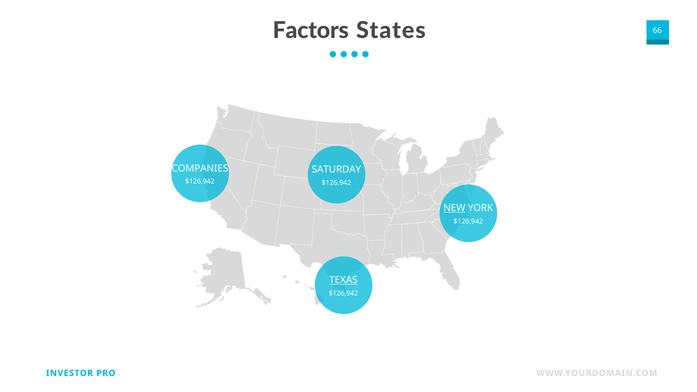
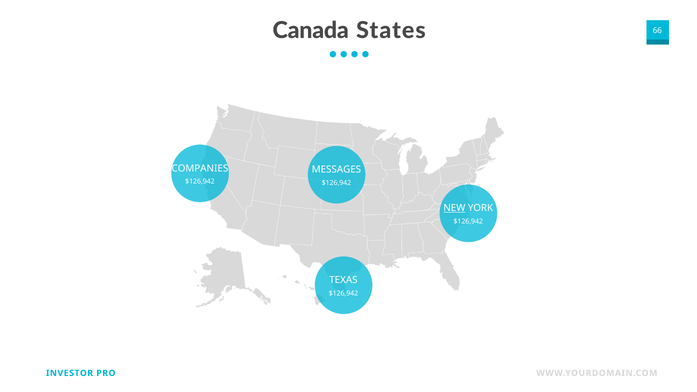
Factors: Factors -> Canada (311, 30)
SATURDAY: SATURDAY -> MESSAGES (336, 170)
TEXAS underline: present -> none (343, 280)
